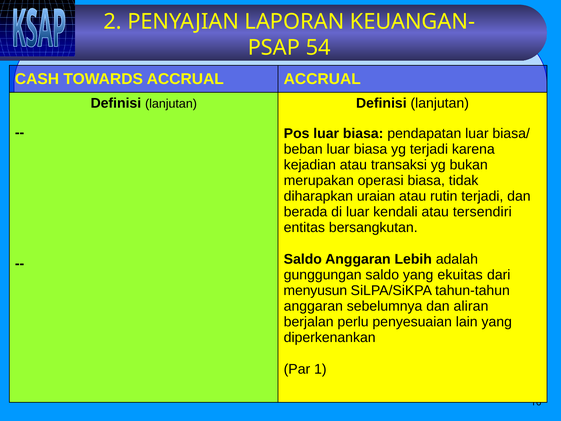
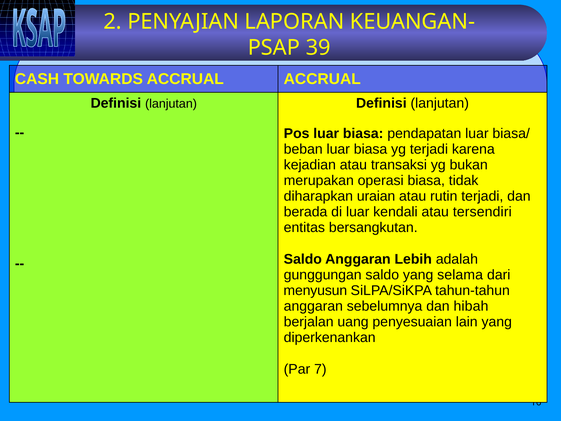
54: 54 -> 39 (318, 48)
ekuitas: ekuitas -> selama (460, 275)
aliran: aliran -> hibah (471, 306)
perlu: perlu -> uang (353, 322)
1: 1 -> 7 (320, 369)
